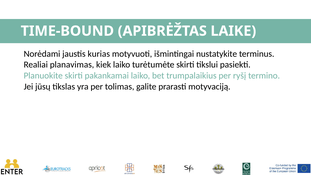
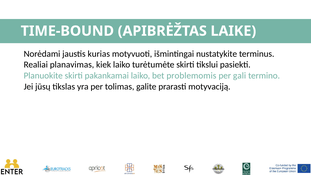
trumpalaikius: trumpalaikius -> problemomis (191, 76)
ryšį: ryšį -> gali (240, 76)
